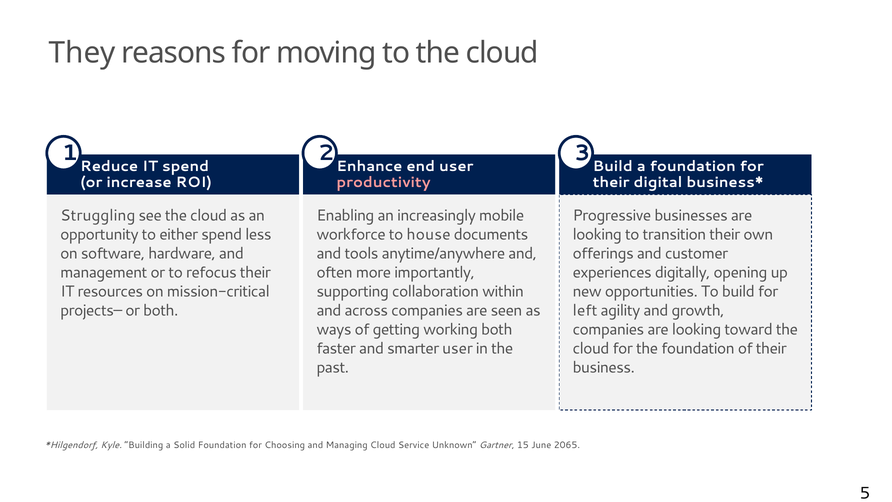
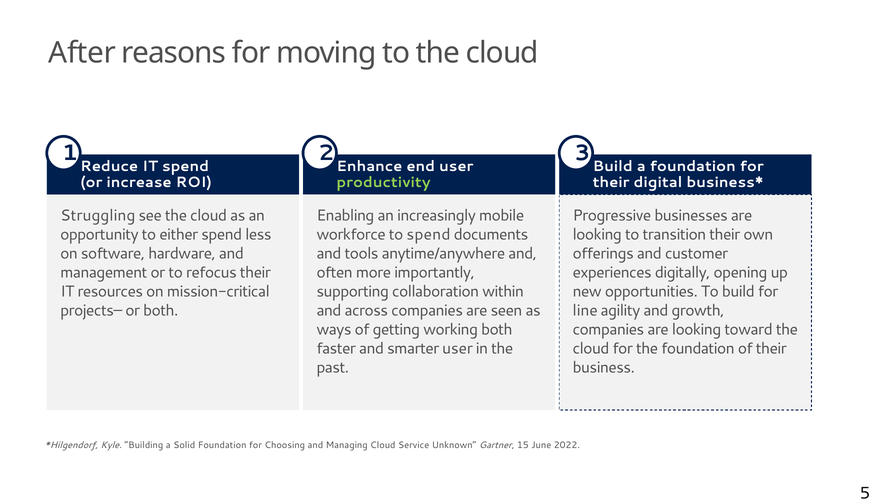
They: They -> After (82, 53)
productivity colour: pink -> light green (384, 182)
to house: house -> spend (429, 235)
left: left -> line (585, 310)
2065: 2065 -> 2022 (567, 445)
